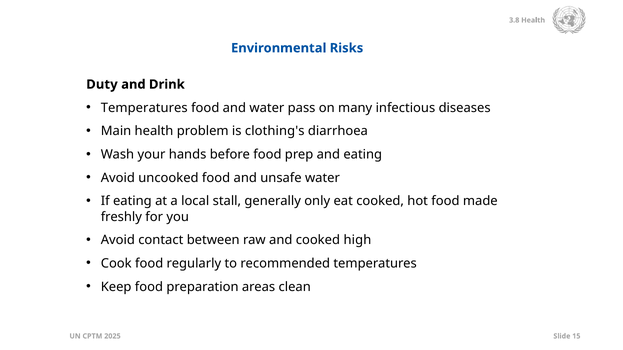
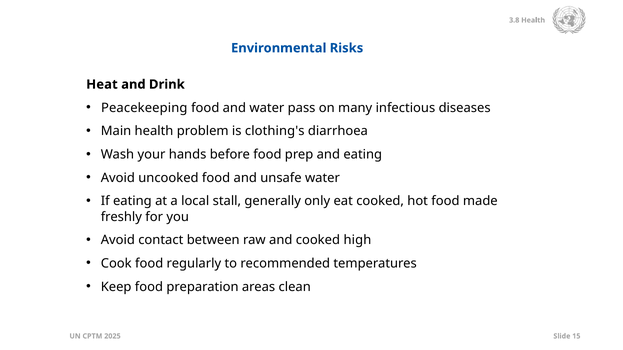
Duty: Duty -> Heat (102, 85)
Temperatures: Temperatures -> Peacekeeping (144, 108)
